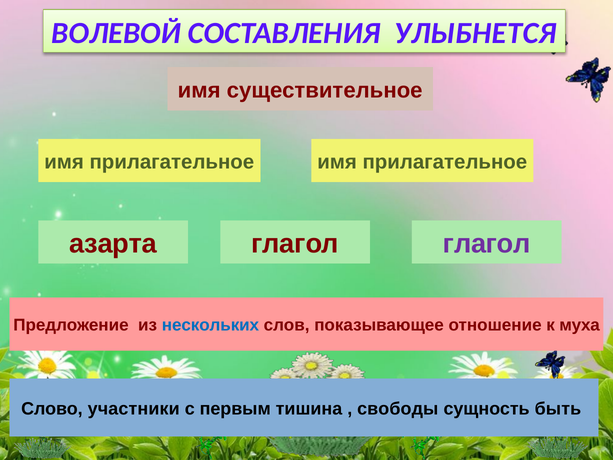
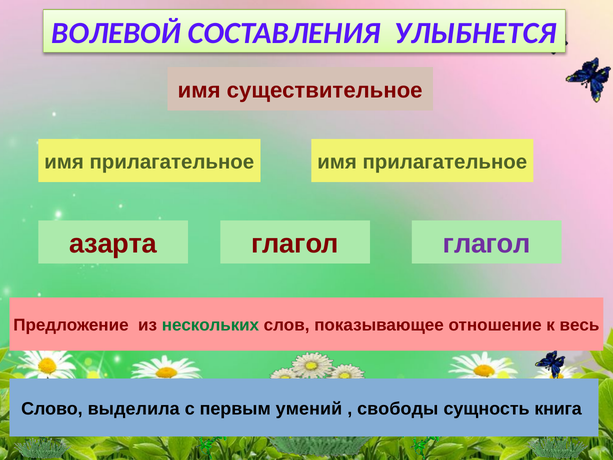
нескольких colour: blue -> green (210, 325)
муха: муха -> весь (579, 325)
участники: участники -> выделила (134, 409)
тишина: тишина -> умений (309, 409)
быть: быть -> книга (558, 409)
